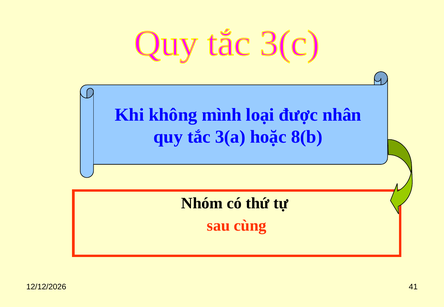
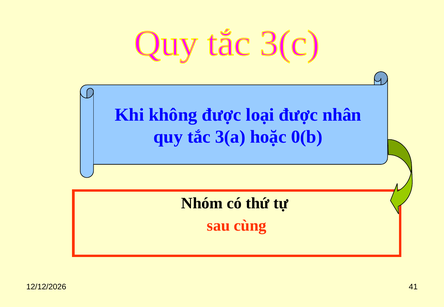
không mình: mình -> được (222, 115)
8(b: 8(b -> 0(b (307, 137)
